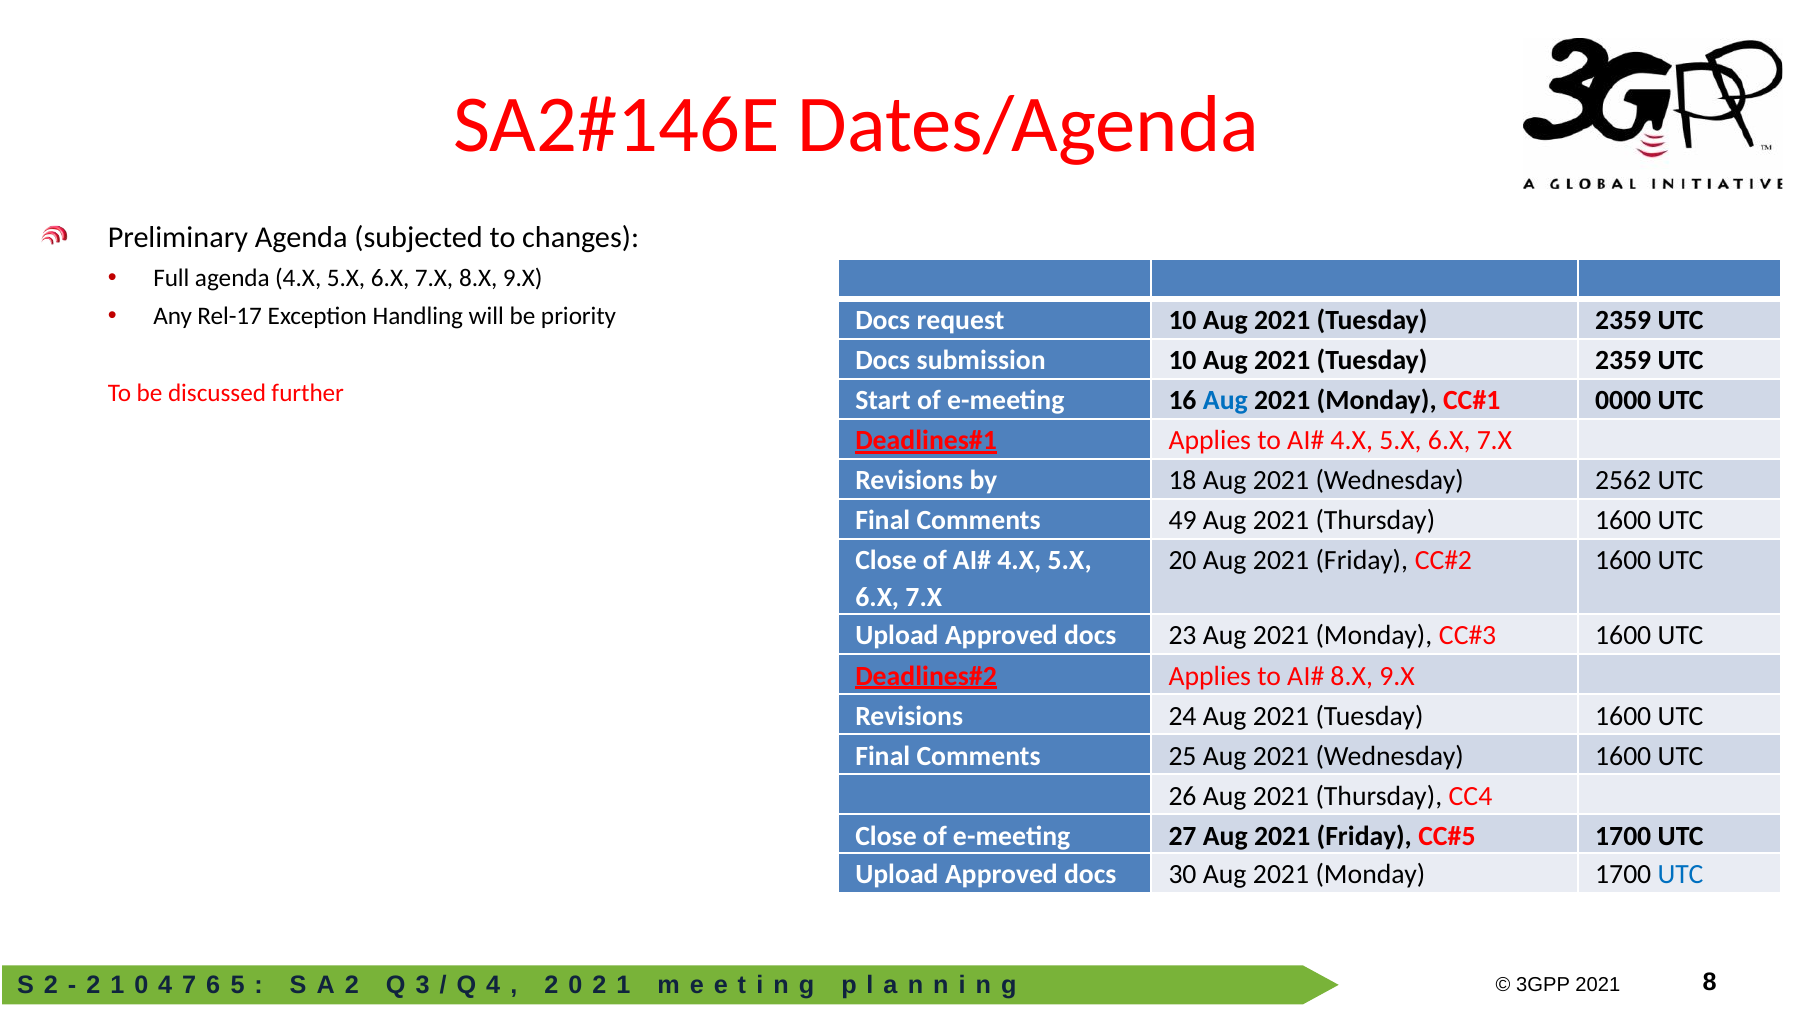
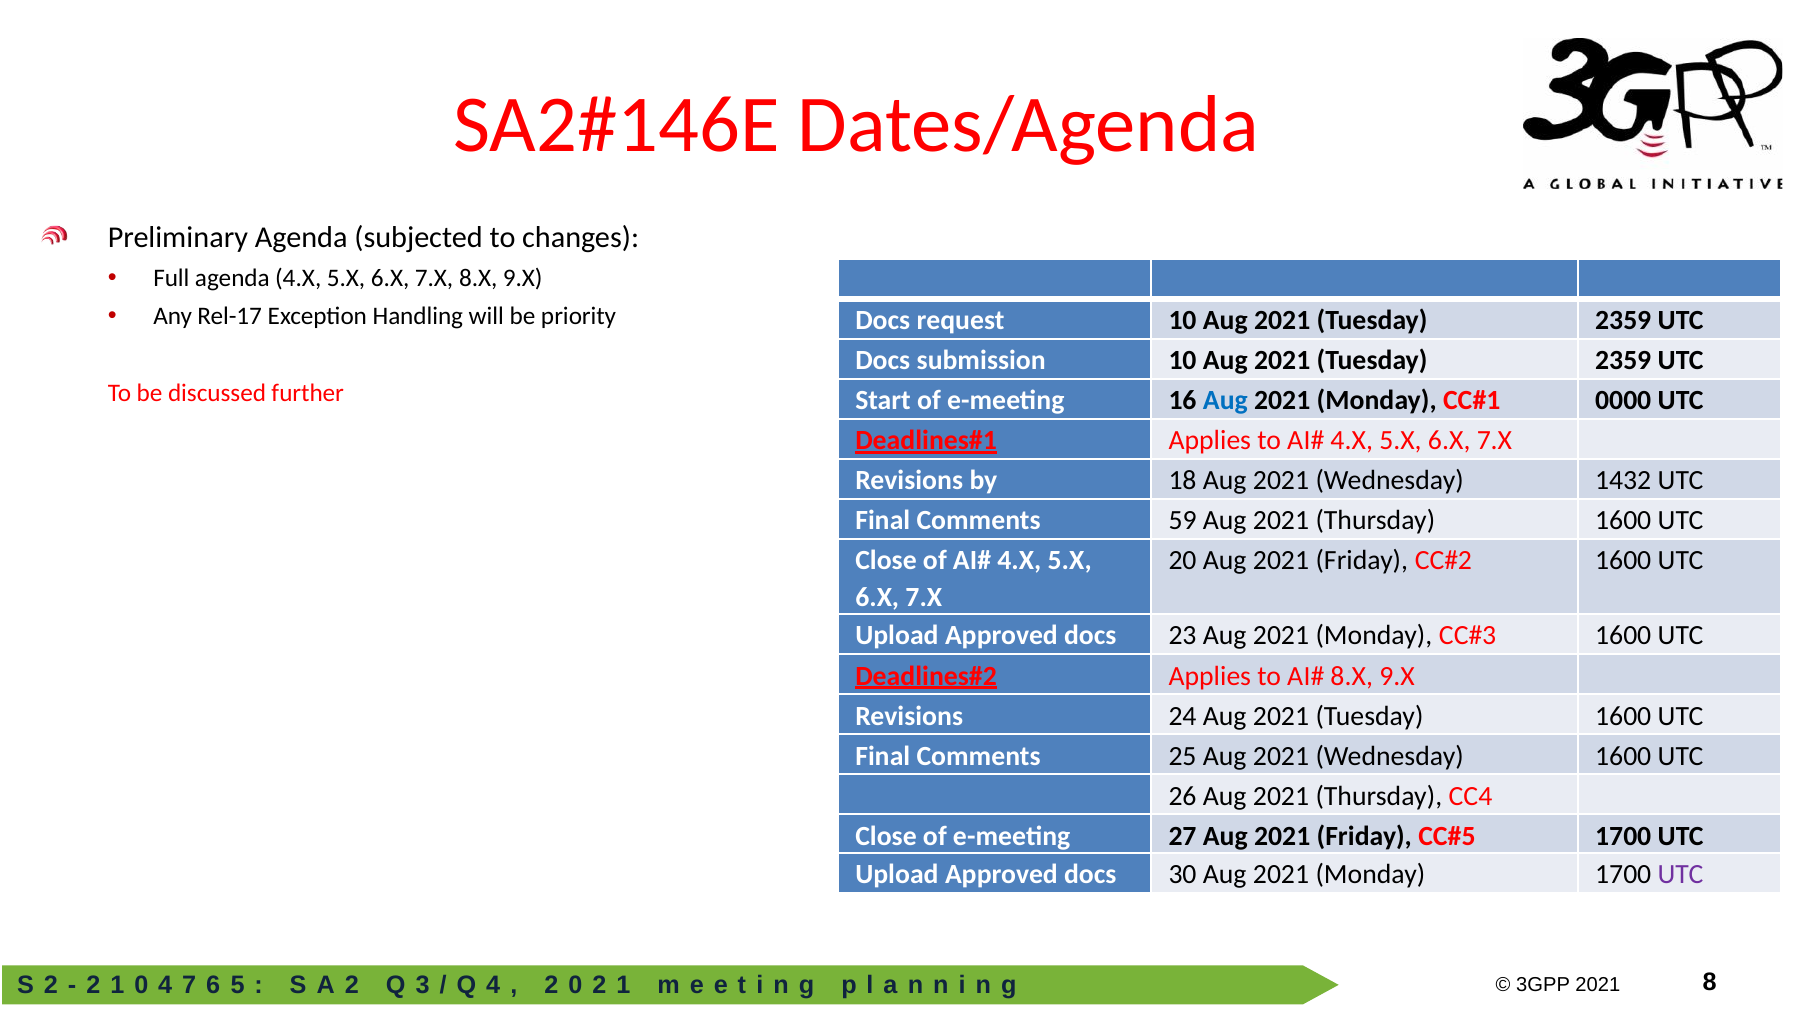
2562: 2562 -> 1432 (1623, 481)
49: 49 -> 59 (1183, 521)
UTC colour: blue -> purple (1681, 874)
